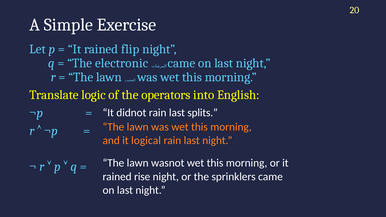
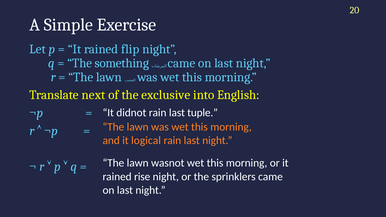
electronic: electronic -> something (122, 63)
logic: logic -> next (93, 95)
operators: operators -> exclusive (166, 95)
splits: splits -> tuple (203, 113)
